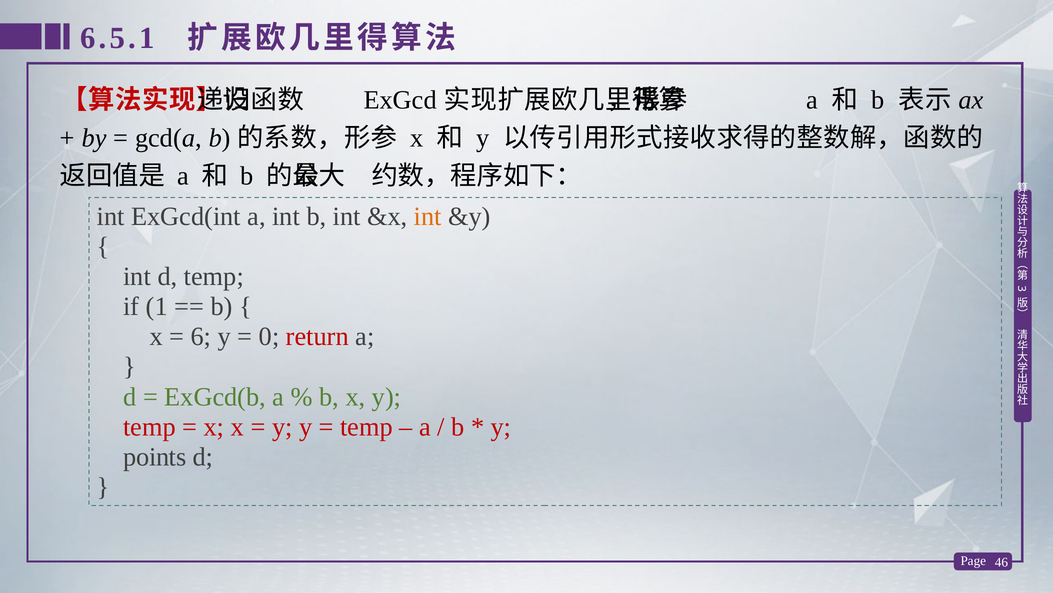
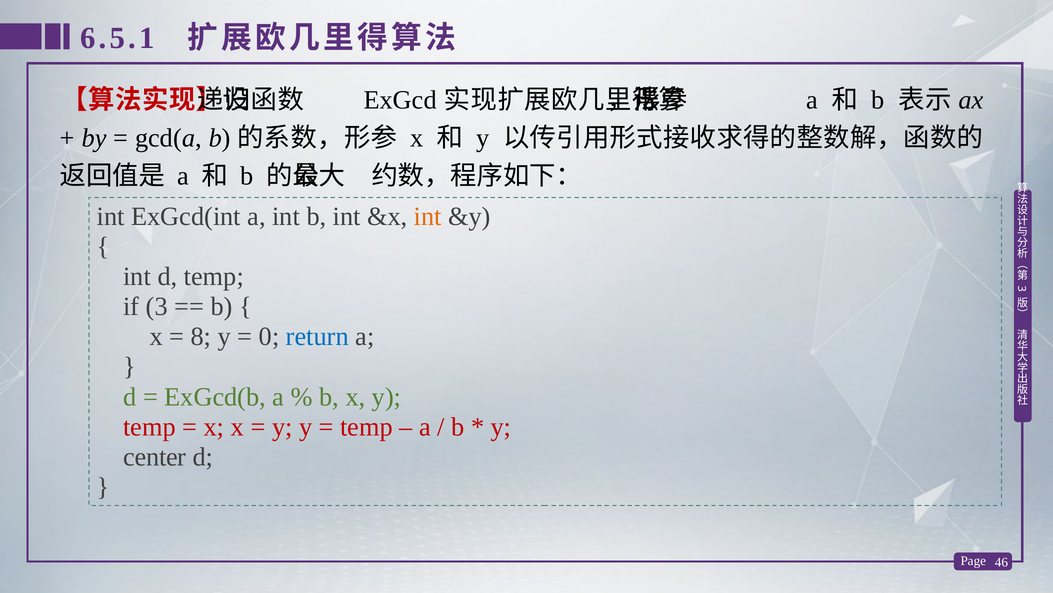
if 1: 1 -> 3 (157, 306)
6: 6 -> 8 (201, 336)
return colour: red -> blue (317, 336)
points: points -> center (155, 456)
